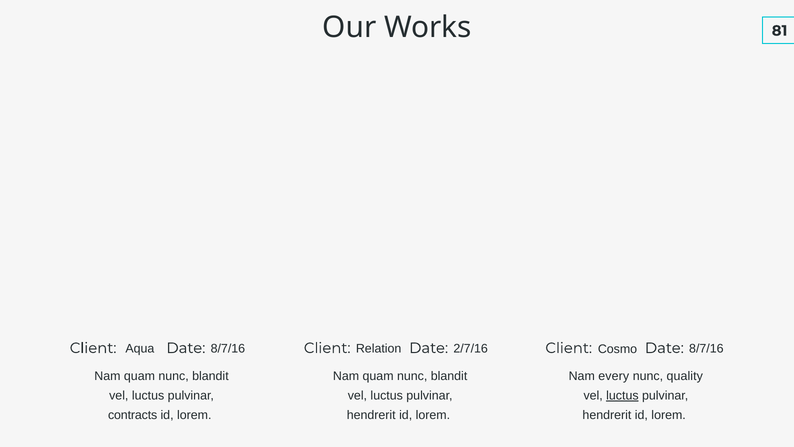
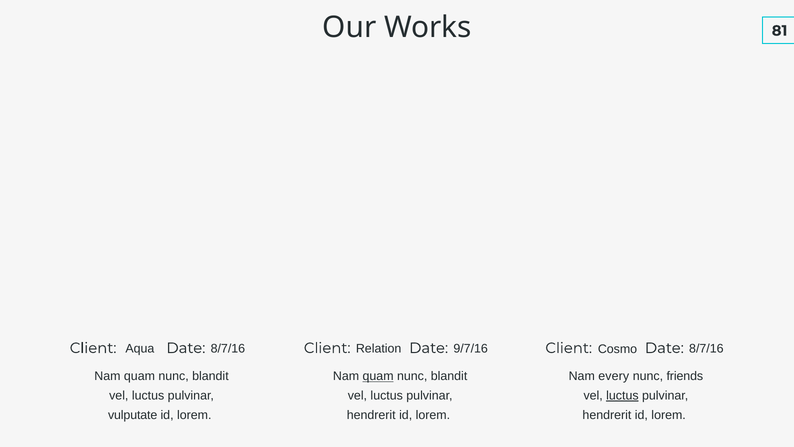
2/7/16: 2/7/16 -> 9/7/16 (471, 348)
quam underline: none -> present (378, 376)
quality: quality -> friends (685, 376)
contracts: contracts -> vulputate (133, 415)
